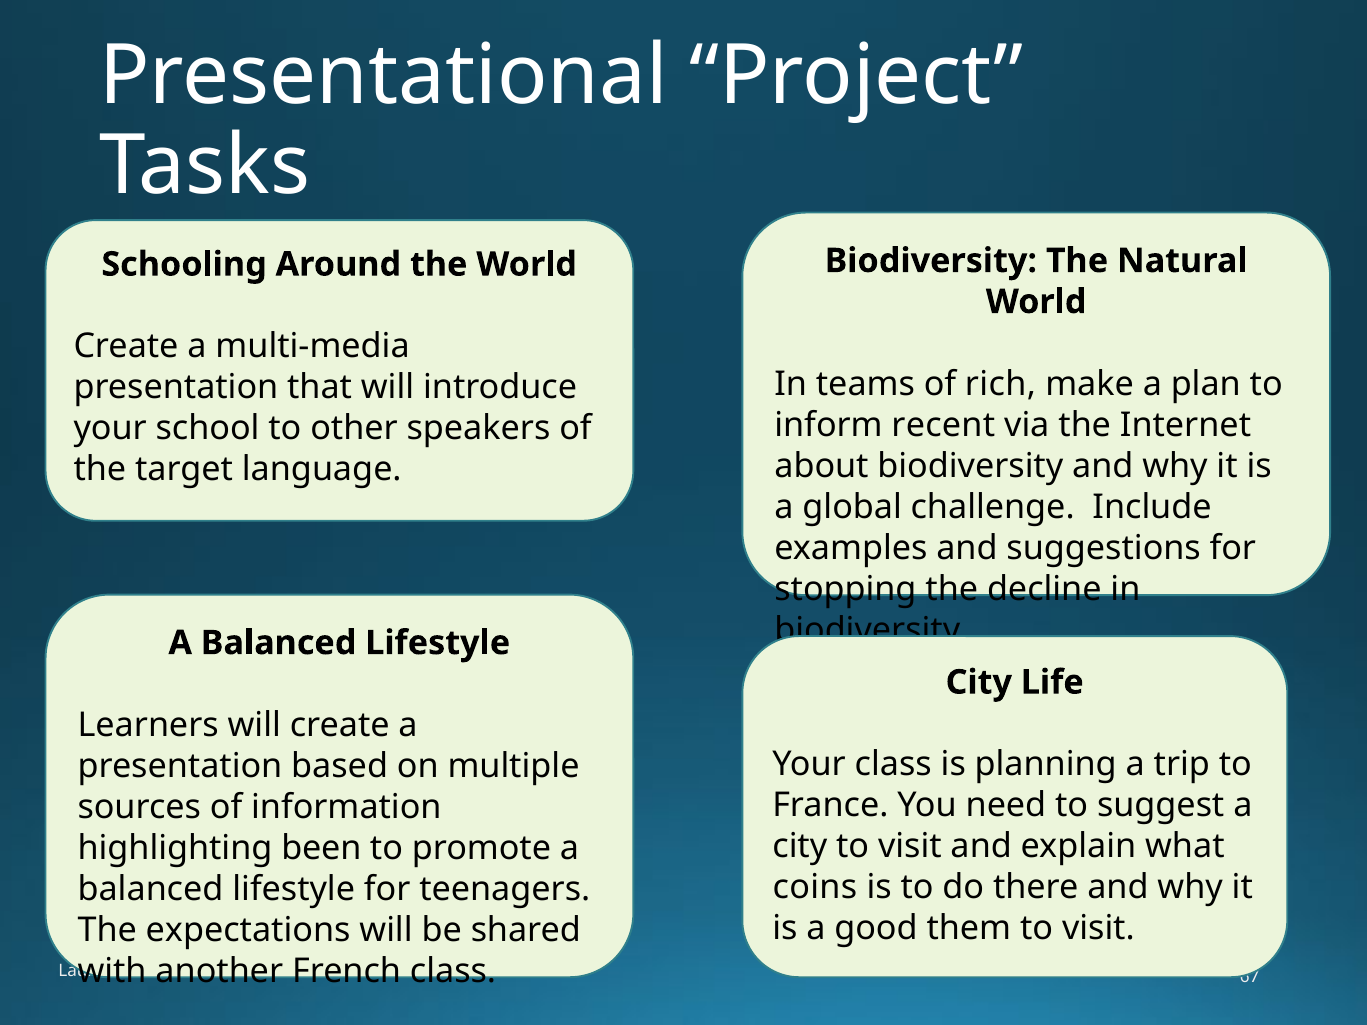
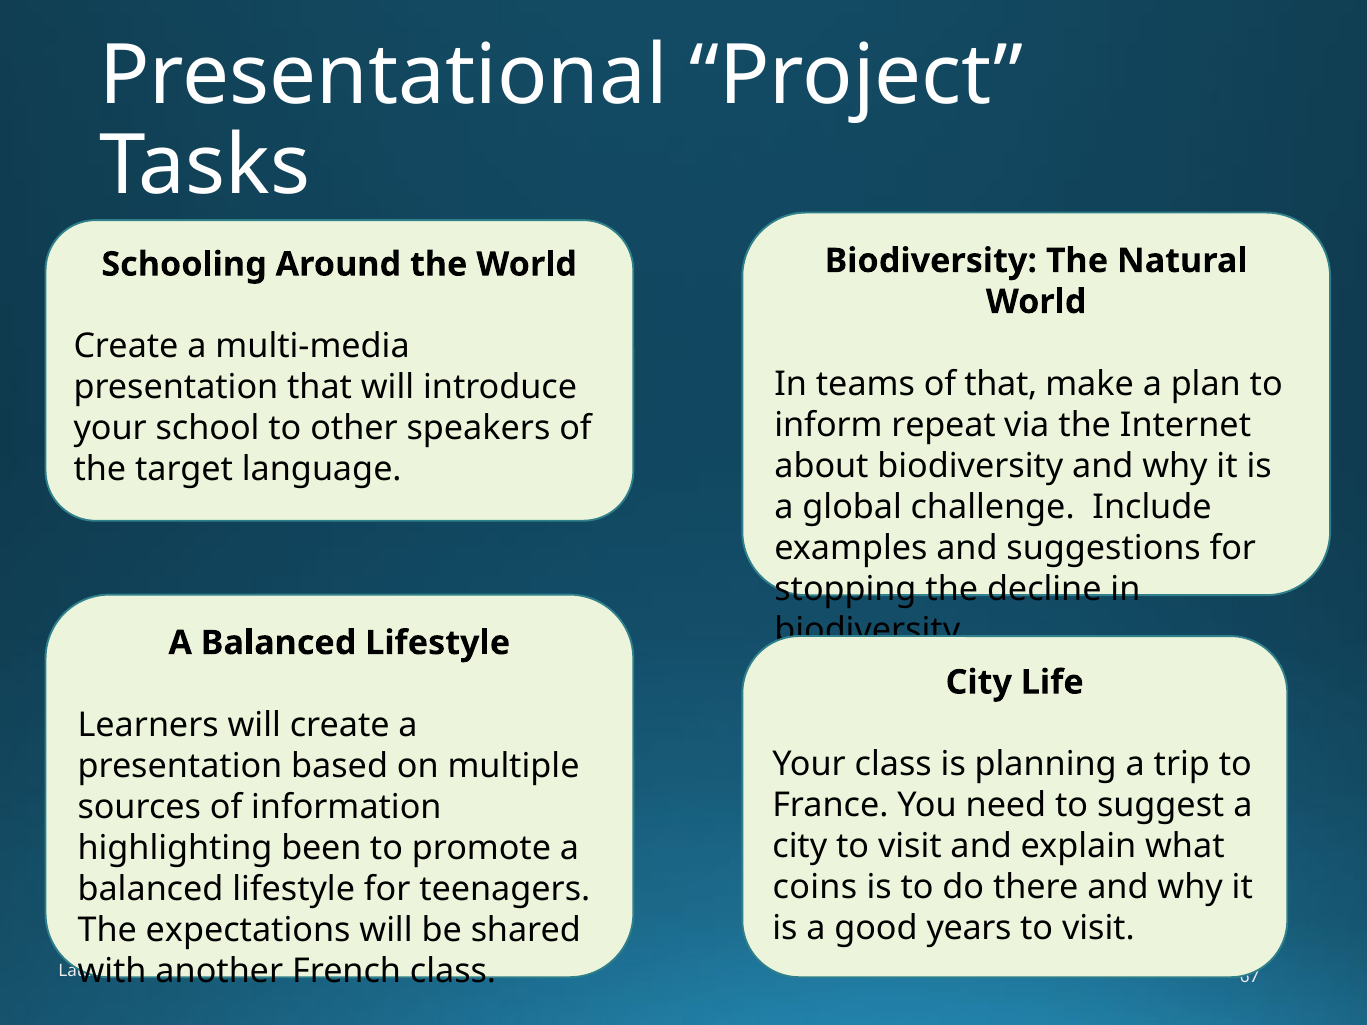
of rich: rich -> that (1001, 384)
recent: recent -> repeat (944, 425)
them: them -> years (969, 929)
